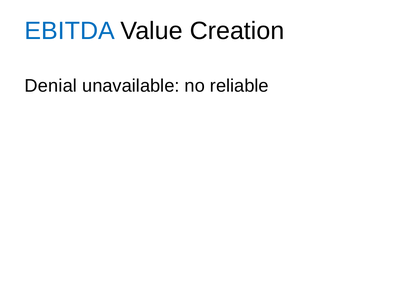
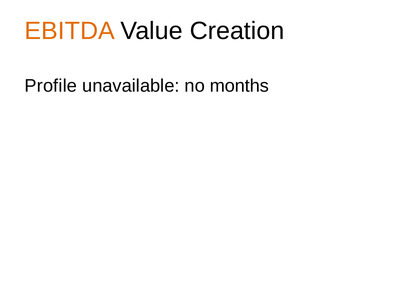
EBITDA colour: blue -> orange (70, 31)
Denial: Denial -> Profile (51, 86)
reliable: reliable -> months (239, 86)
